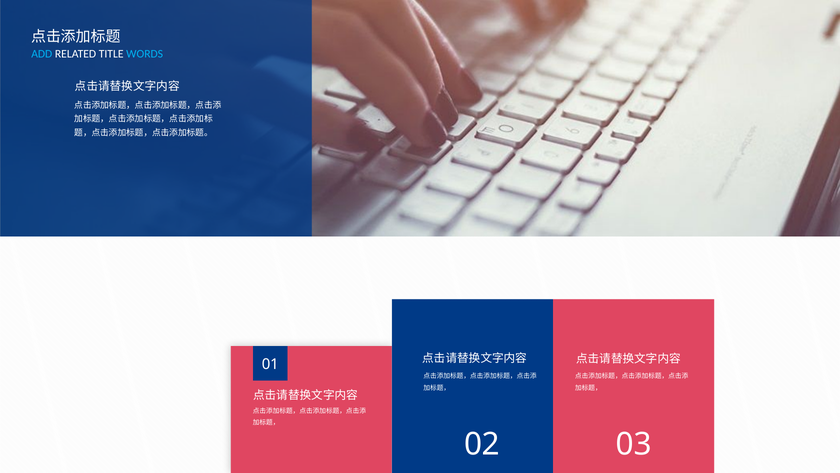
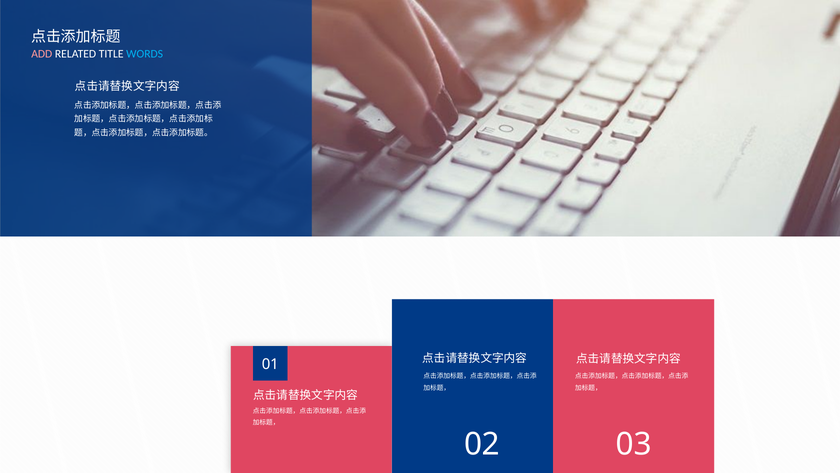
ADD colour: light blue -> pink (42, 54)
